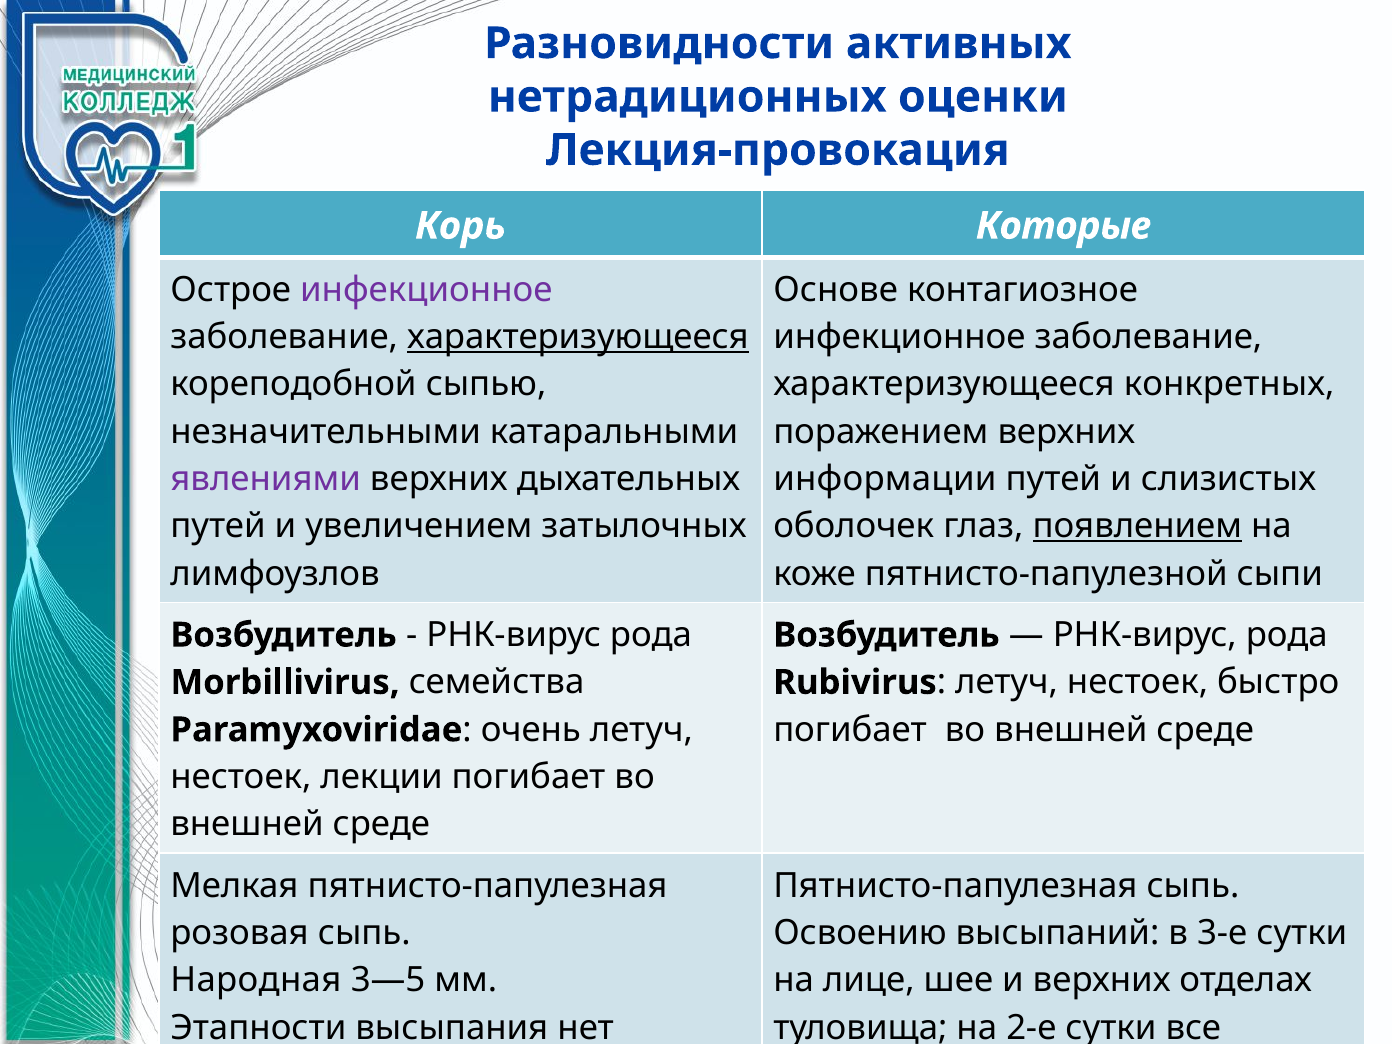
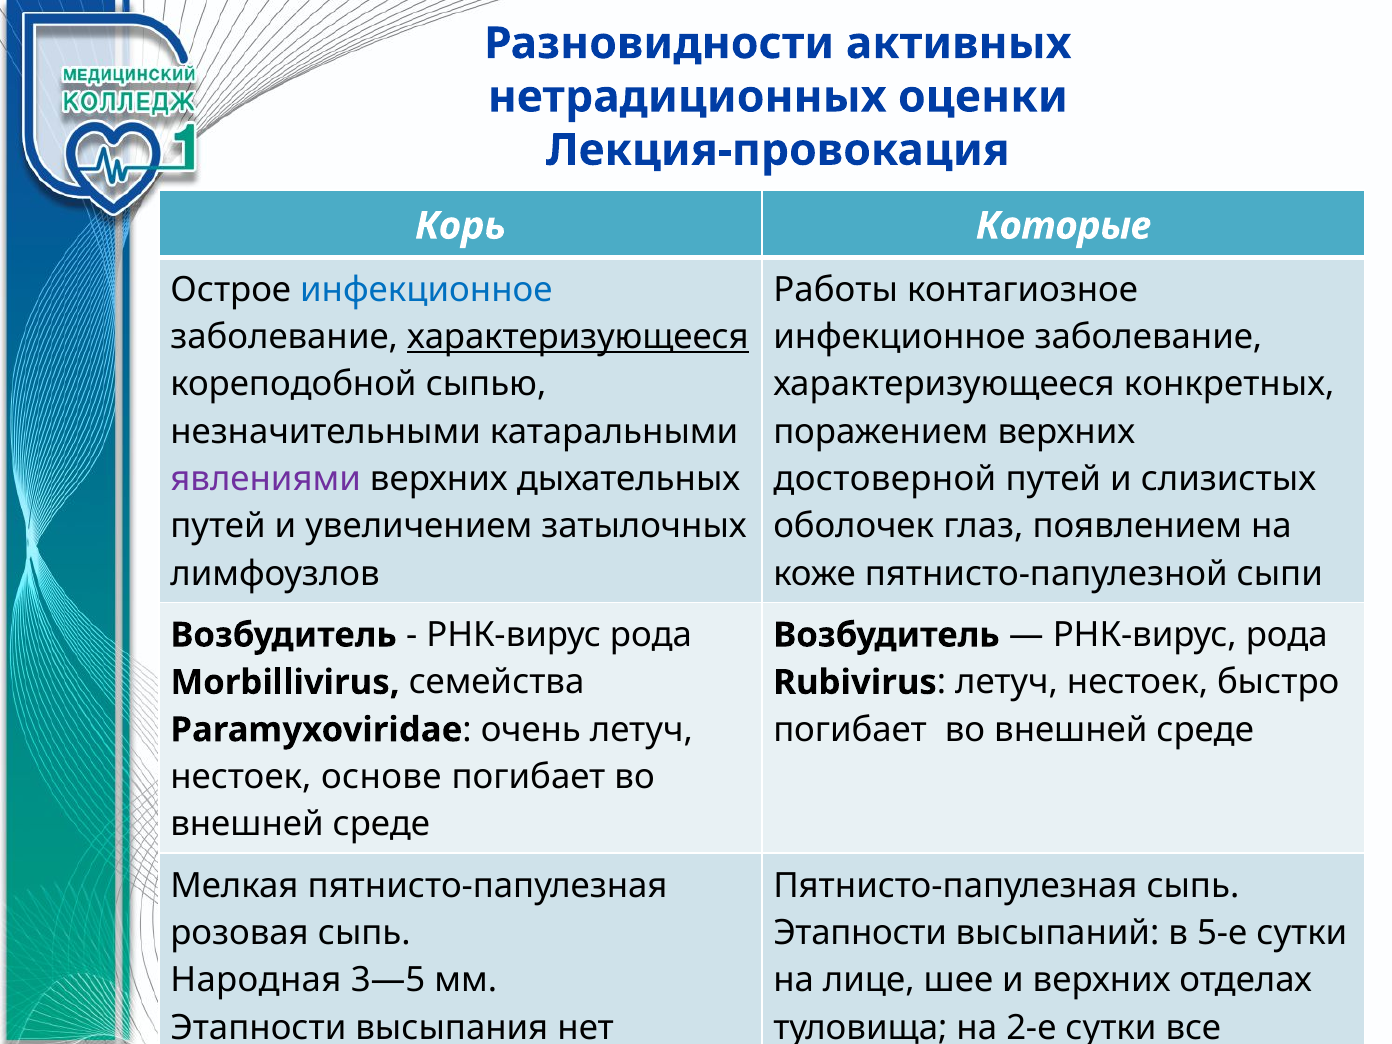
инфекционное colour: purple -> blue (426, 290)
Основе: Основе -> Работы (836, 290)
информации: информации -> достоверной (885, 479)
появлением underline: present -> none (1137, 526)
лекции: лекции -> основе (381, 777)
Освоению: Освоению -> Этапности (860, 933)
3-е: 3-е -> 5-е (1222, 933)
